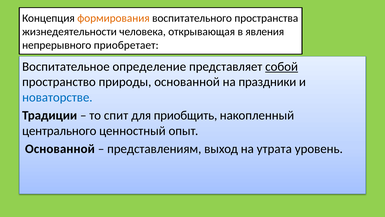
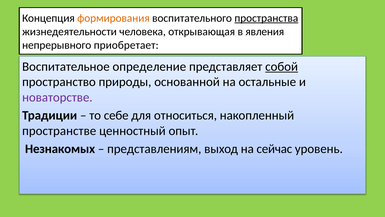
пространства underline: none -> present (266, 18)
праздники: праздники -> остальные (267, 82)
новаторстве colour: blue -> purple (57, 97)
спит: спит -> себе (116, 115)
приобщить: приобщить -> относиться (185, 115)
центрального: центрального -> пространстве (59, 131)
Основанной: Основанной -> Незнакомых (60, 149)
утрата: утрата -> сейчас (274, 149)
